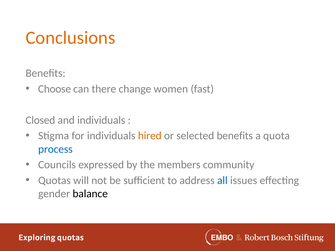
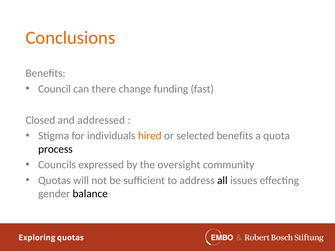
Choose: Choose -> Council (55, 89)
women: women -> funding (171, 89)
and individuals: individuals -> addressed (101, 120)
process colour: blue -> black (55, 149)
members: members -> oversight (179, 165)
all colour: blue -> black (222, 180)
